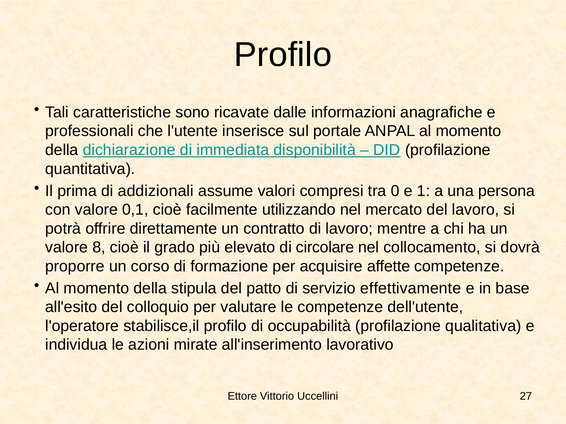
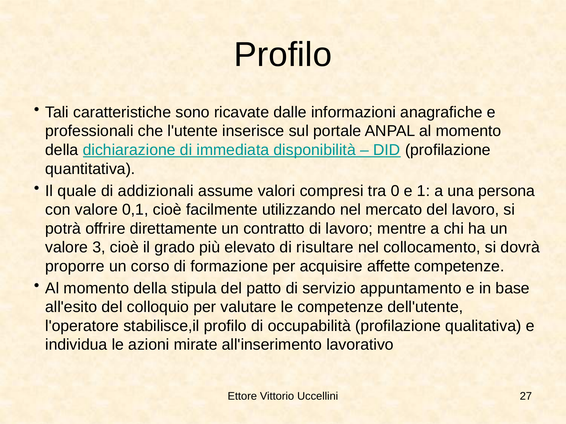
prima: prima -> quale (77, 191)
8: 8 -> 3 (99, 248)
circolare: circolare -> risultare (325, 248)
effettivamente: effettivamente -> appuntamento (411, 289)
